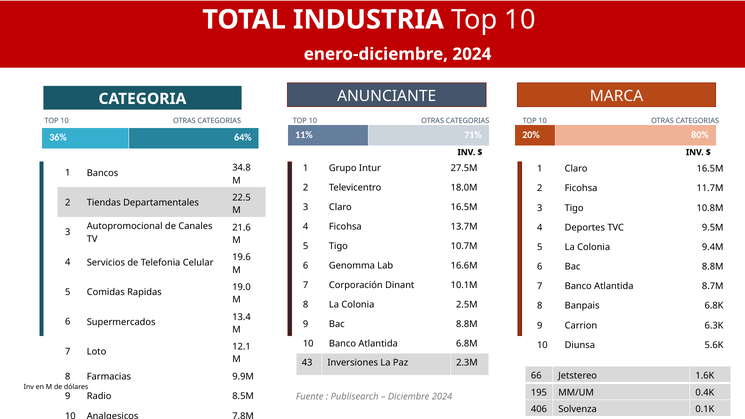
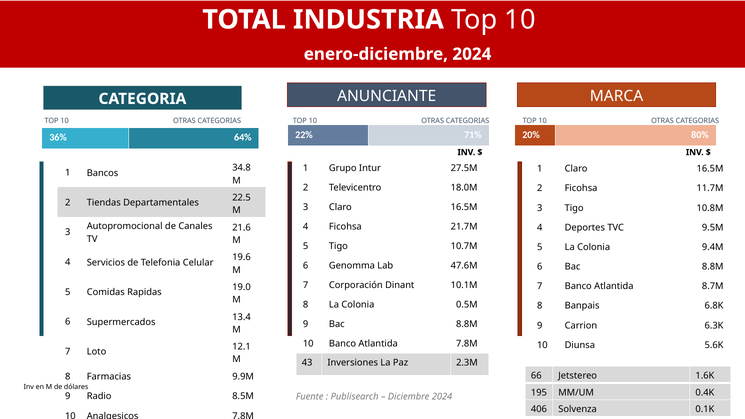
11%: 11% -> 22% (304, 135)
13.7M: 13.7M -> 21.7M (464, 227)
16.6M: 16.6M -> 47.6M (464, 266)
2.5M: 2.5M -> 0.5M (467, 305)
Atlantida 6.8M: 6.8M -> 7.8M (467, 344)
